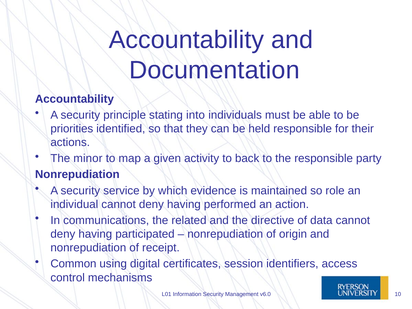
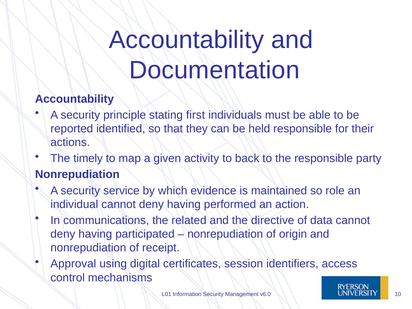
into: into -> first (196, 115)
priorities: priorities -> reported (72, 129)
minor: minor -> timely (88, 159)
Common: Common -> Approval (73, 264)
